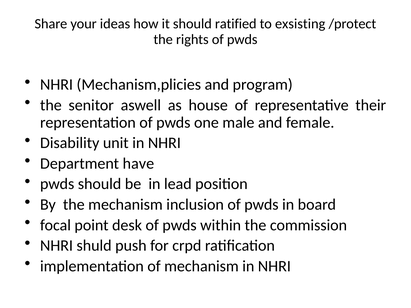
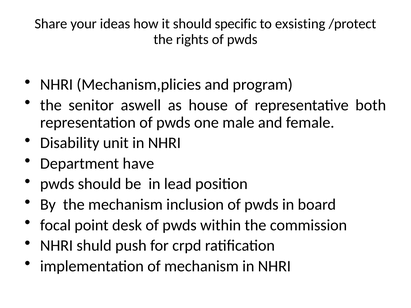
ratified: ratified -> specific (236, 24)
their: their -> both (371, 105)
